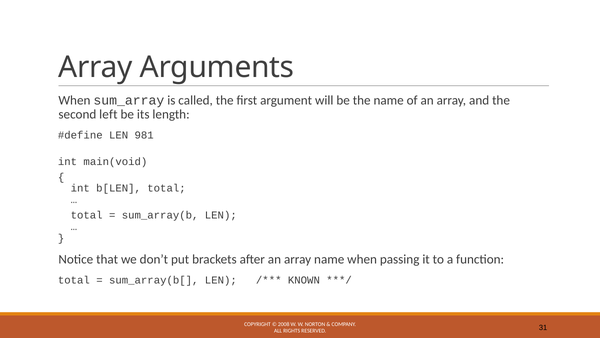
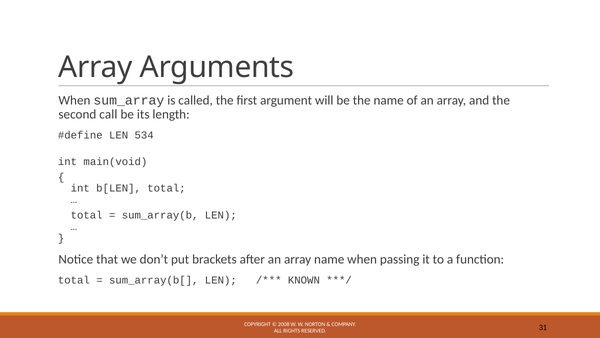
left: left -> call (108, 114)
981: 981 -> 534 (144, 135)
